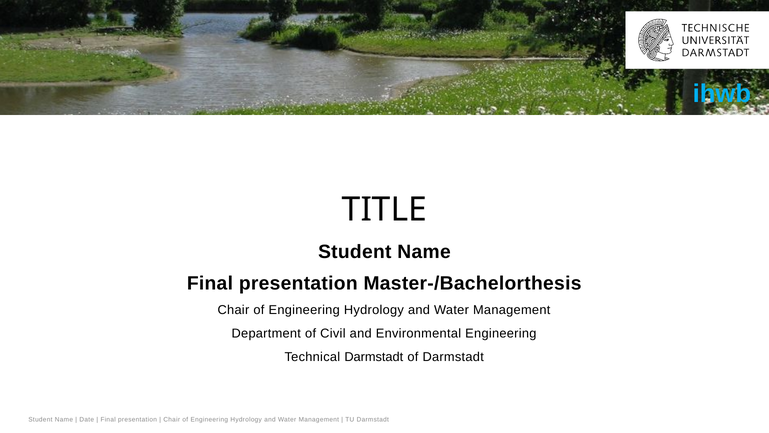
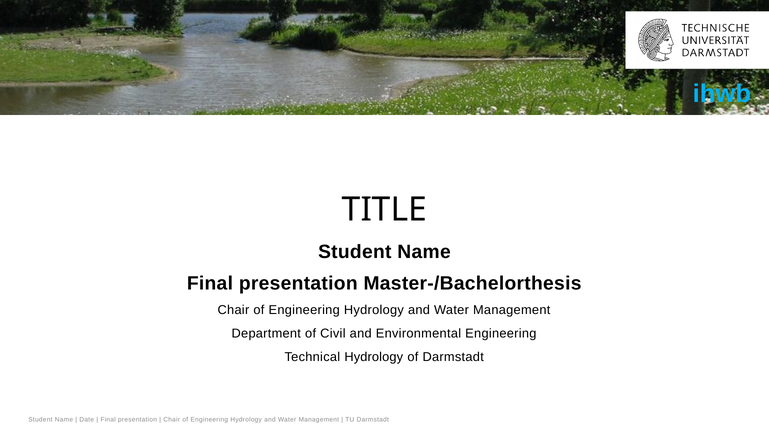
Technical Darmstadt: Darmstadt -> Hydrology (374, 356)
